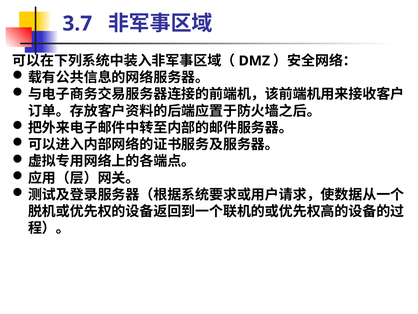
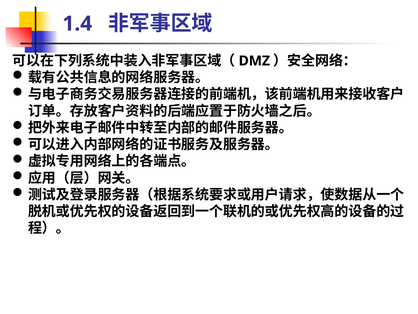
3.7: 3.7 -> 1.4 (77, 24)
